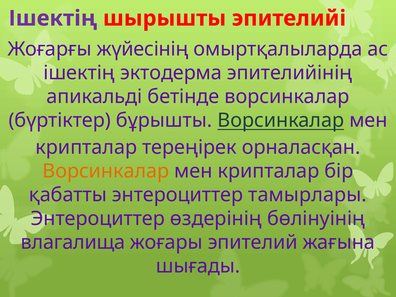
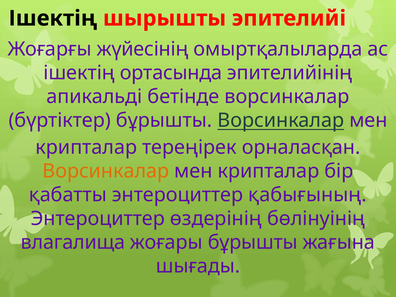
Ішектің colour: purple -> black (53, 18)
эктодерма: эктодерма -> ортасында (171, 73)
тамырлары: тамырлары -> қабығының (308, 195)
жоғары эпителий: эпителий -> бұрышты (253, 242)
